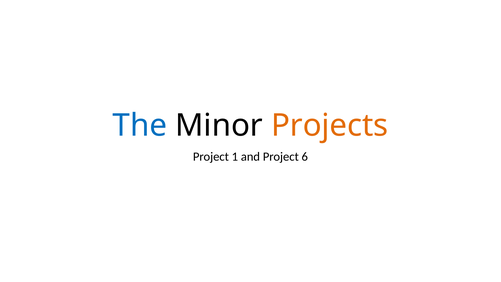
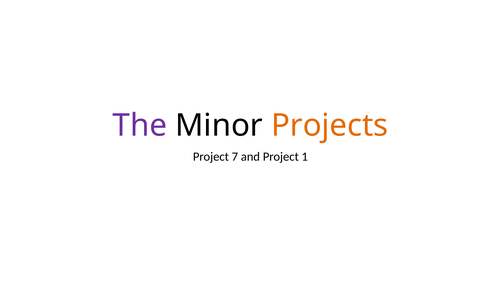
The colour: blue -> purple (140, 125)
1: 1 -> 7 (235, 157)
6: 6 -> 1 (305, 157)
